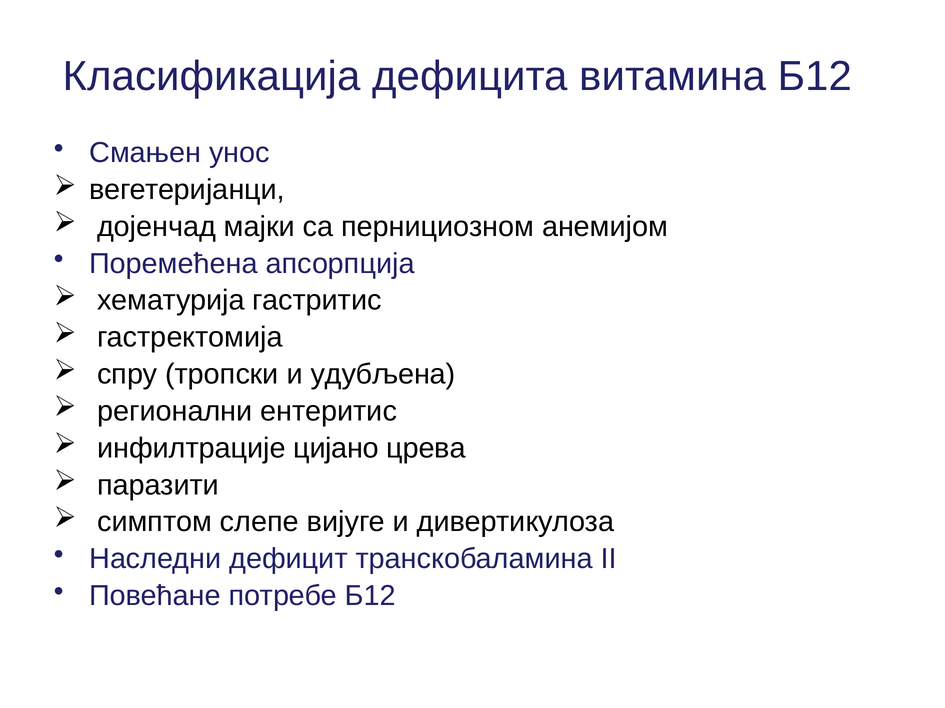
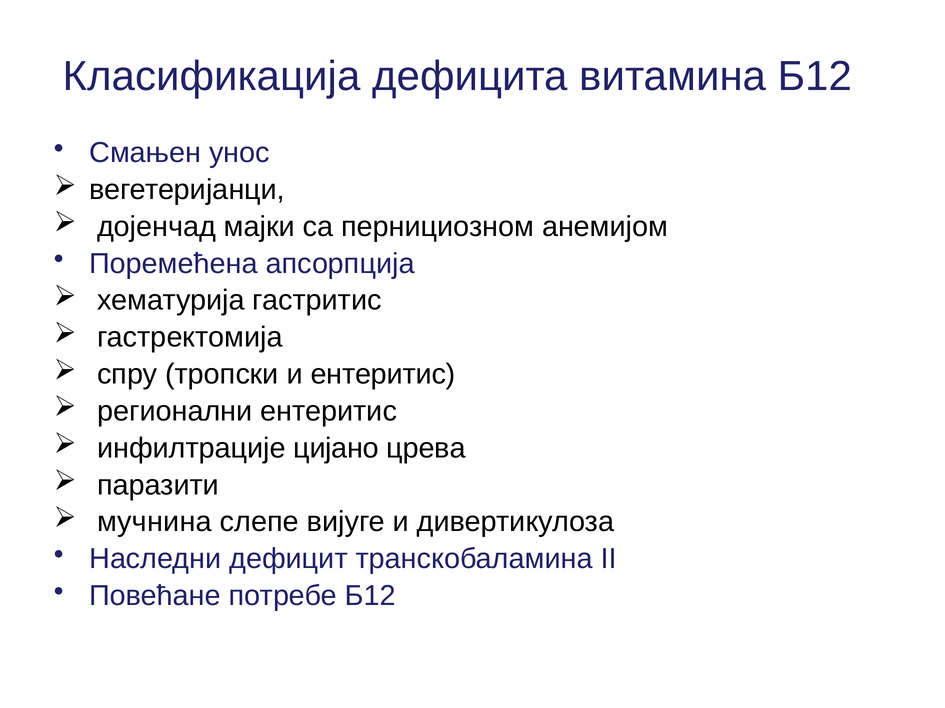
и удубљeнa: удубљeнa -> ентеритис (383, 375)
симптом: симптом -> мучнина (155, 522)
